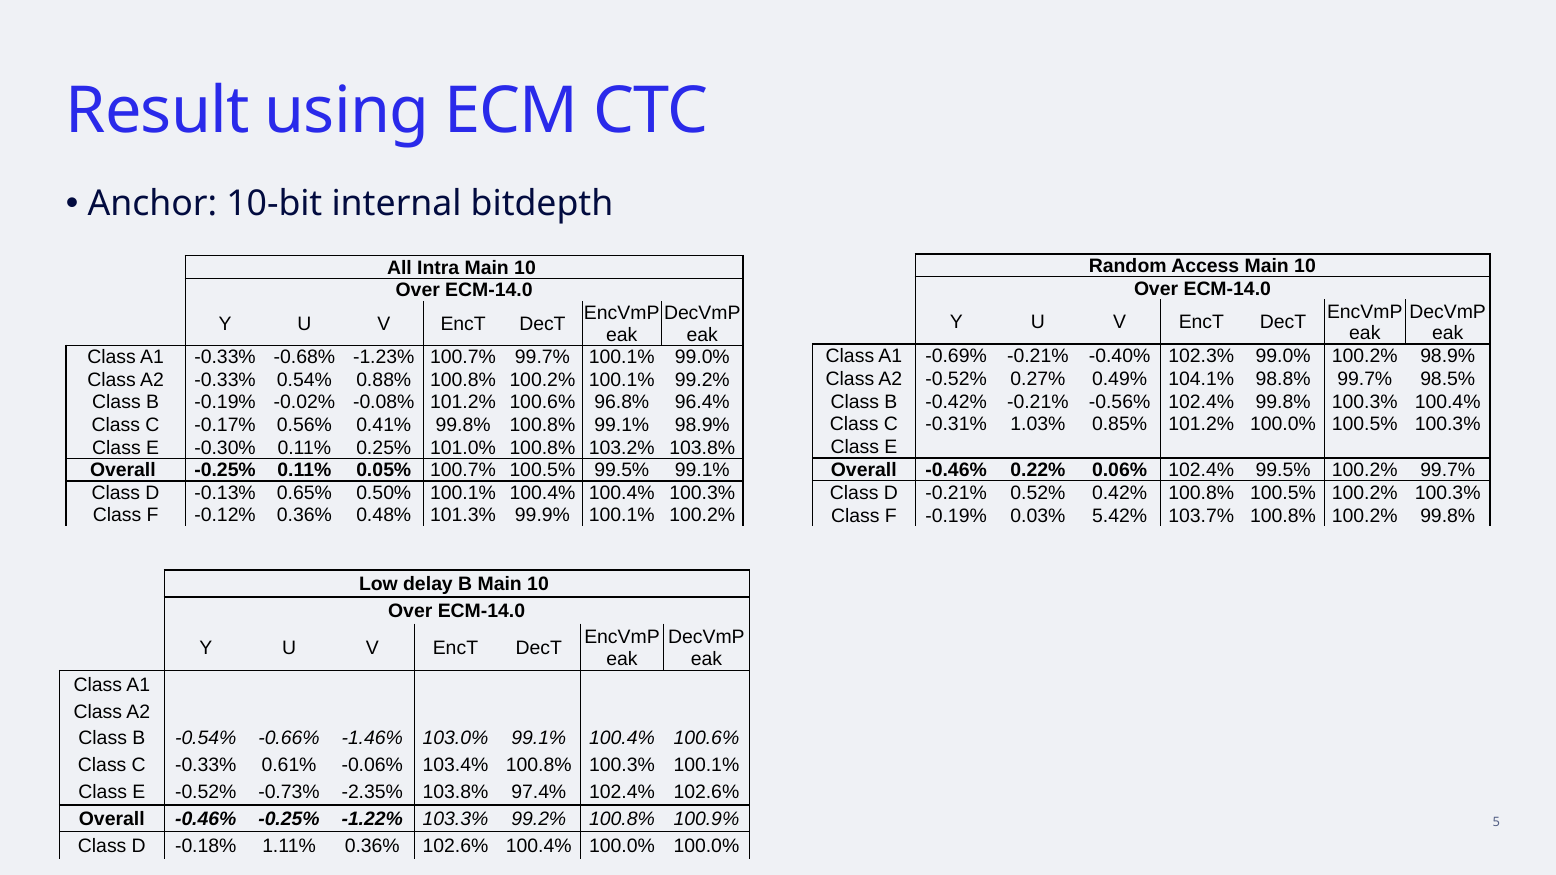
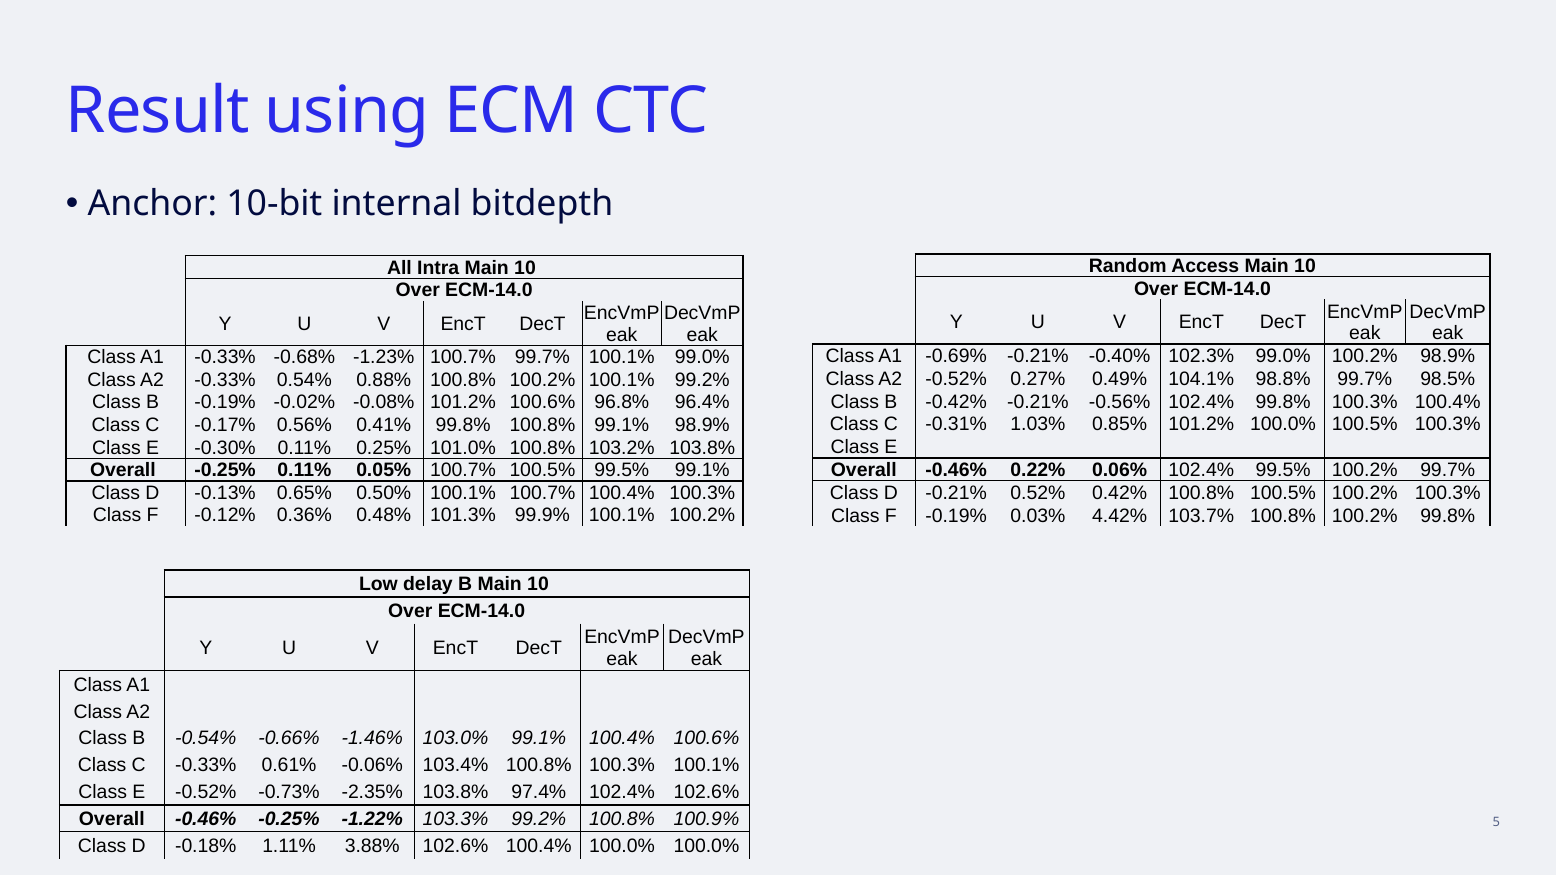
100.1% 100.4%: 100.4% -> 100.7% (542, 493)
5.42%: 5.42% -> 4.42% (1120, 516)
1.11% 0.36%: 0.36% -> 3.88% (372, 846)
